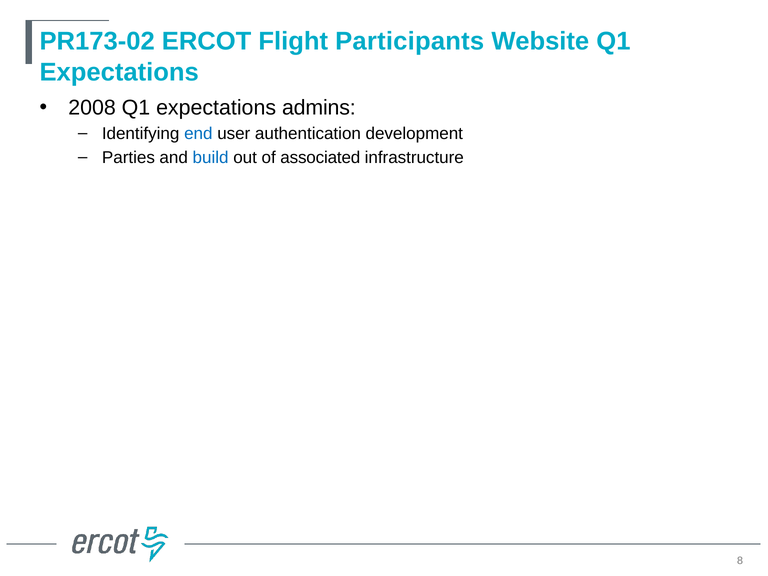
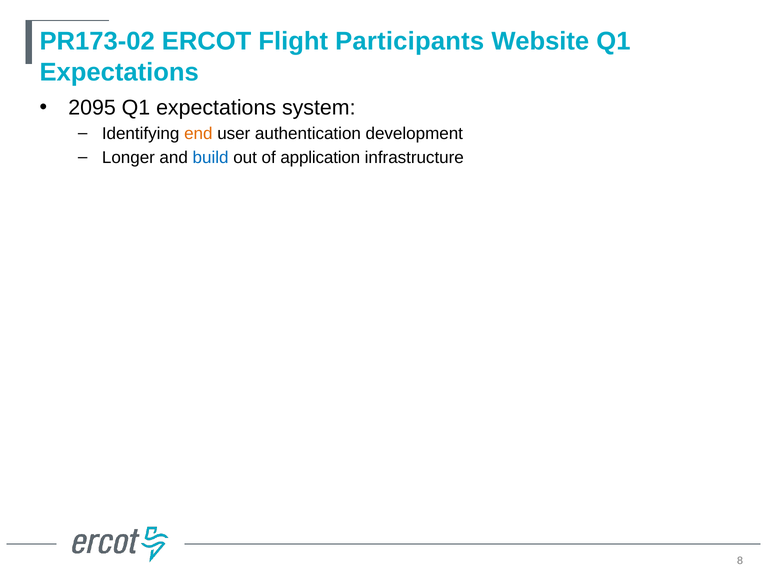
2008: 2008 -> 2095 (92, 108)
admins: admins -> system (319, 108)
end colour: blue -> orange (198, 134)
Parties: Parties -> Longer (128, 158)
associated: associated -> application (320, 158)
